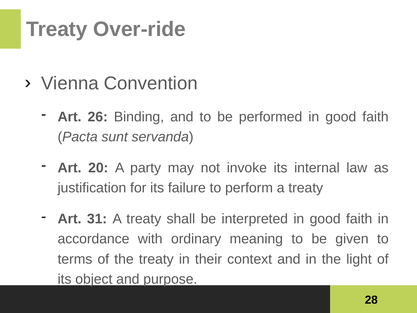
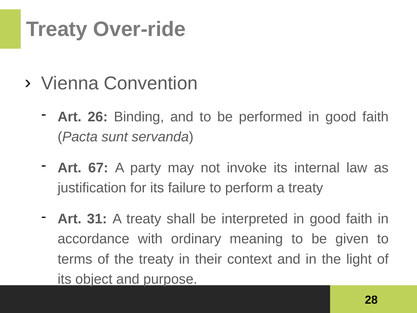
20: 20 -> 67 (98, 168)
